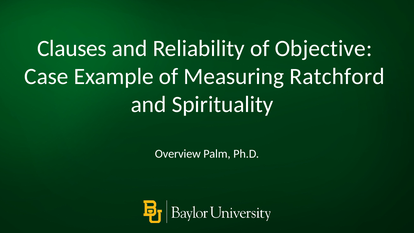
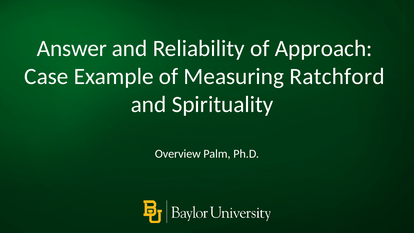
Clauses: Clauses -> Answer (72, 48)
Objective: Objective -> Approach (324, 48)
